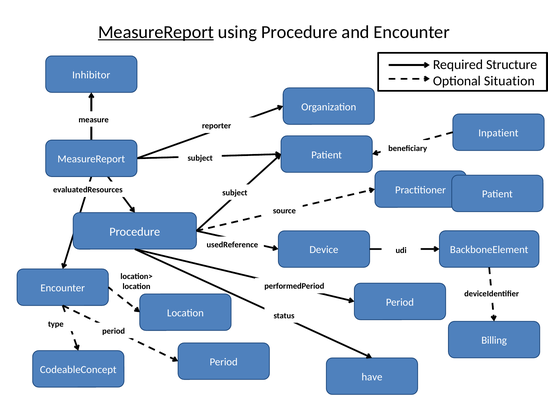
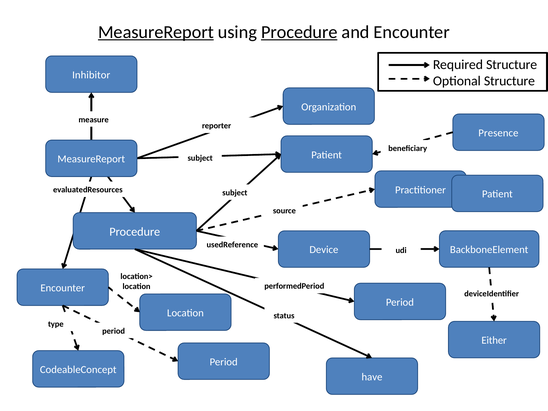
Procedure underline: none -> present (299, 32)
Optional Situation: Situation -> Structure (509, 81)
Inpatient: Inpatient -> Presence (498, 133)
Billing: Billing -> Either (494, 340)
